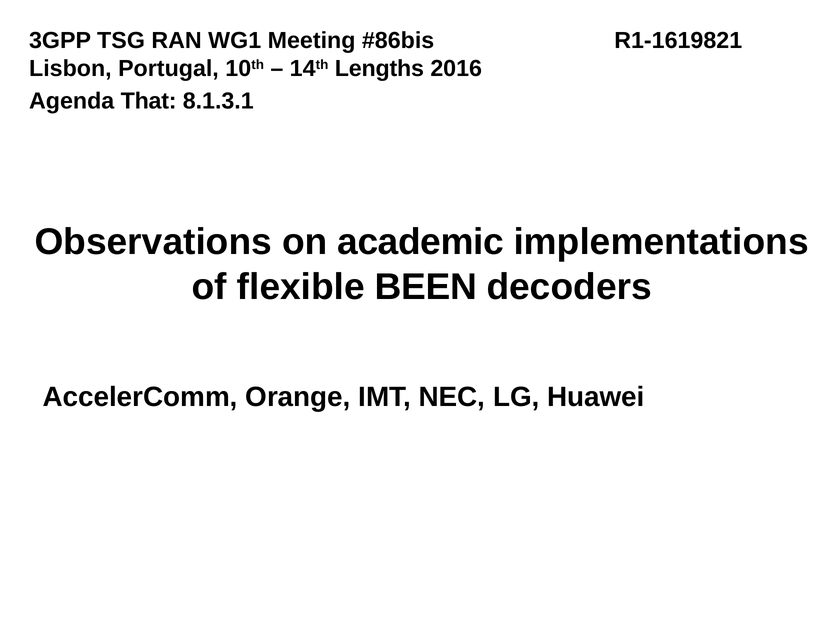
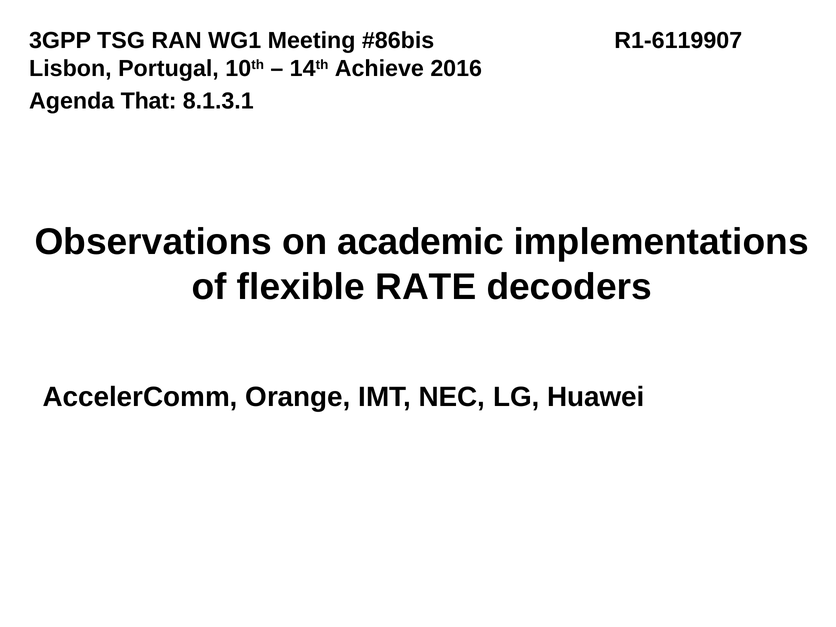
R1-1619821: R1-1619821 -> R1-6119907 (678, 41)
Lengths: Lengths -> Achieve (379, 68)
BEEN: BEEN -> RATE (426, 287)
